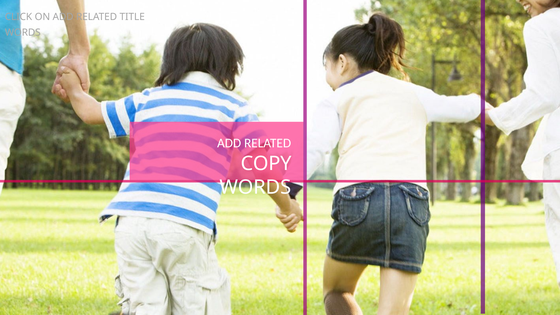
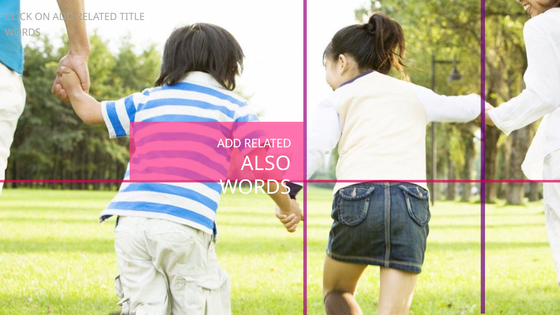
COPY: COPY -> ALSO (266, 163)
